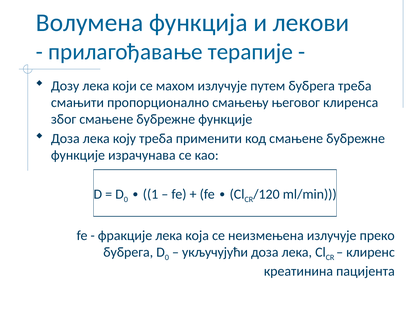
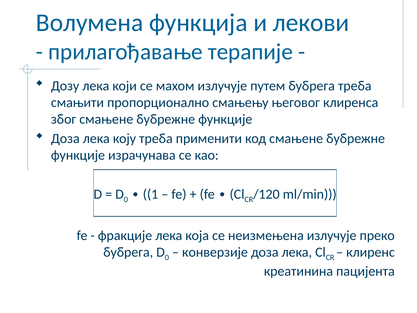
укључујући: укључујући -> конверзије (215, 252)
